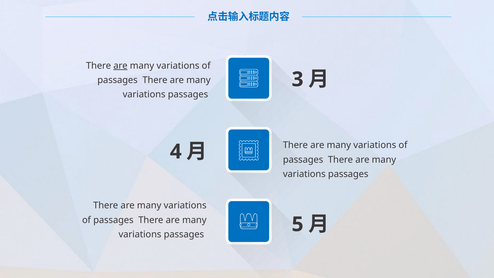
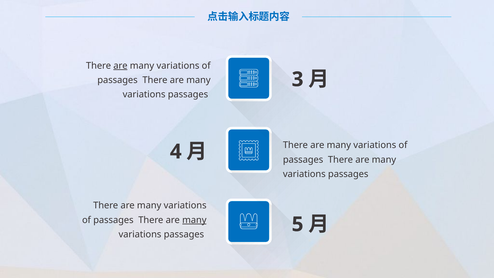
many underline: none -> present (194, 220)
